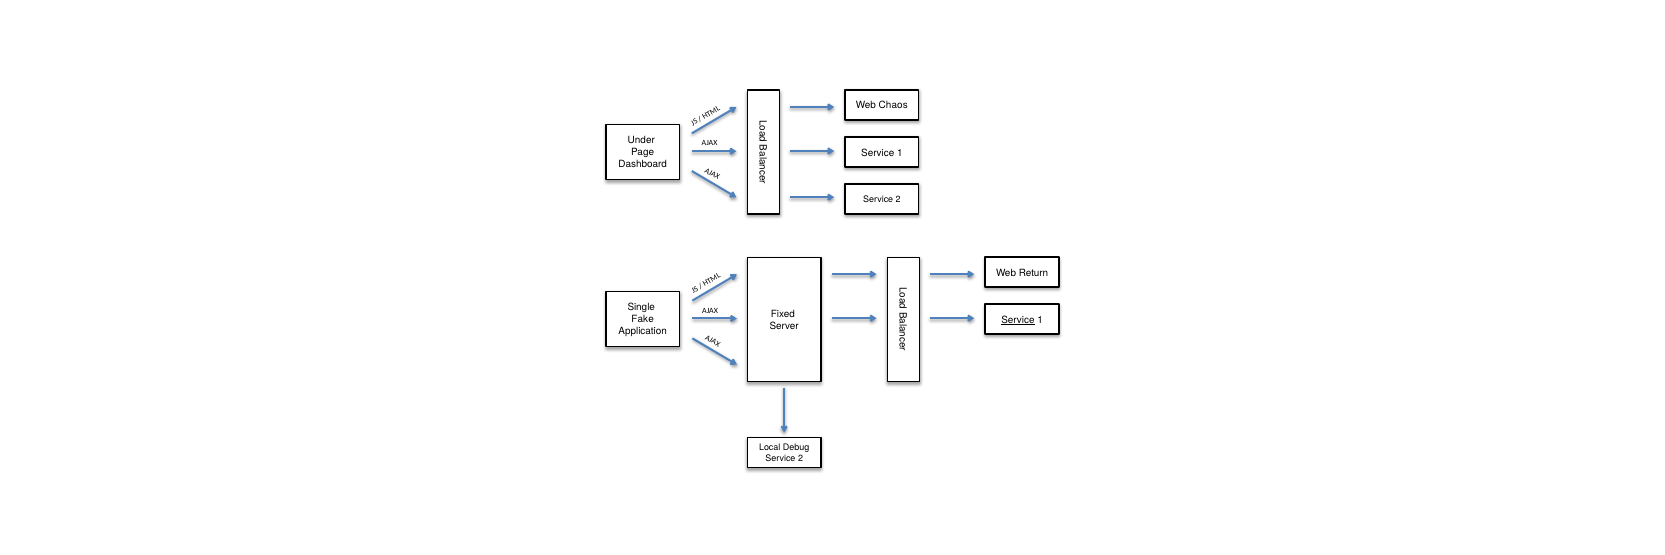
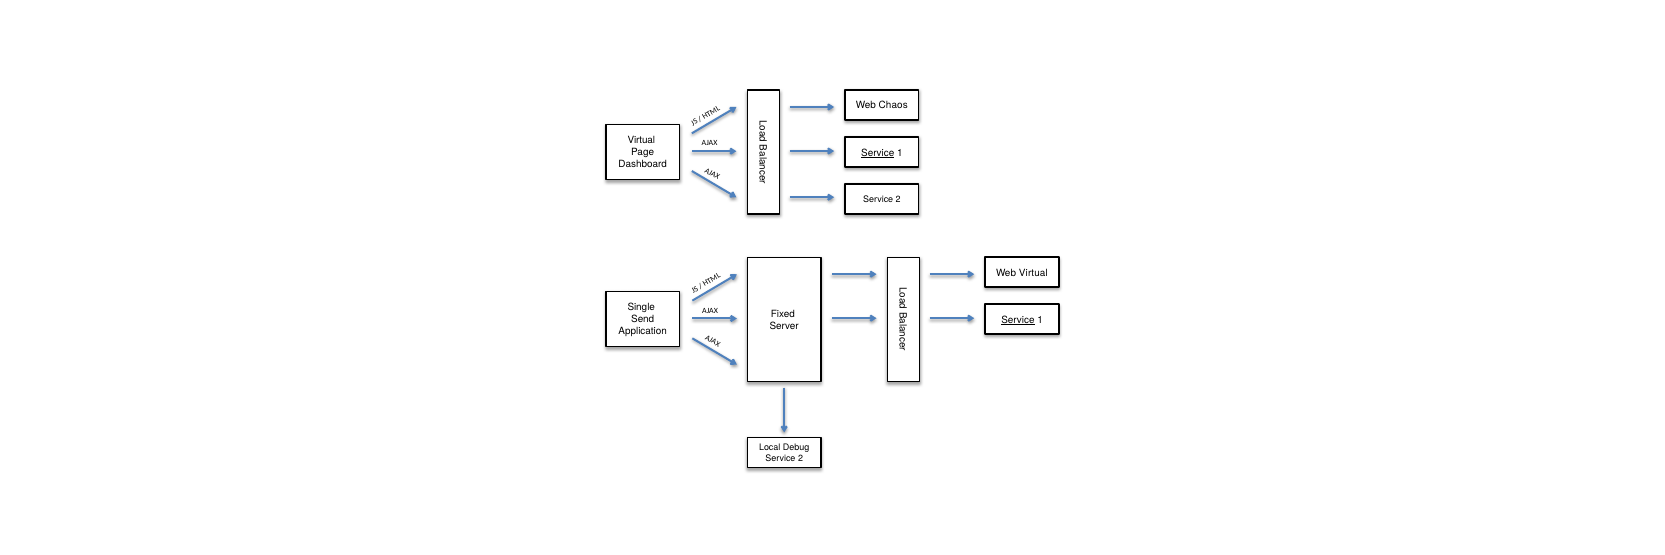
Under: Under -> Virtual (641, 141)
Service underline: none -> present (878, 153)
Web Return: Return -> Virtual (1033, 273)
Fake: Fake -> Send (643, 320)
